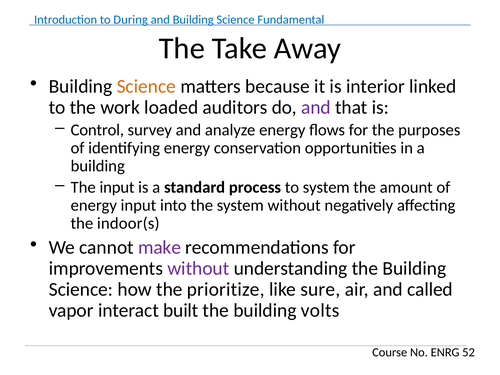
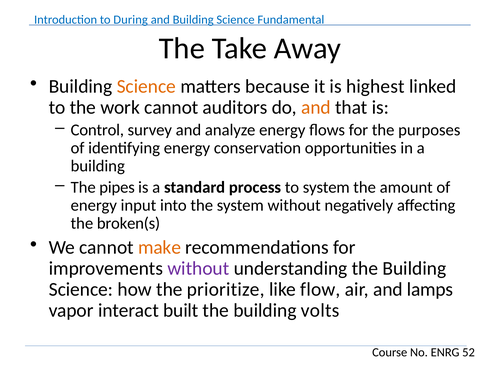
interior: interior -> highest (375, 86)
work loaded: loaded -> cannot (171, 107)
and colour: purple -> orange (316, 107)
The input: input -> pipes (117, 187)
indoor(s: indoor(s -> broken(s (128, 223)
make colour: purple -> orange (160, 247)
sure: sure -> flow (320, 289)
called: called -> lamps (430, 289)
